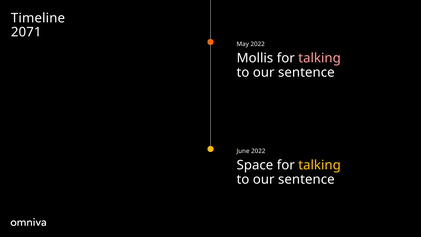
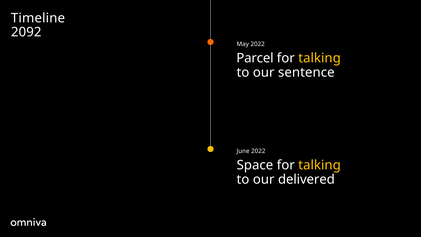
2071: 2071 -> 2092 (26, 32)
Mollis: Mollis -> Parcel (255, 58)
talking colour: pink -> yellow (320, 58)
sentence: sentence -> delivered (306, 179)
